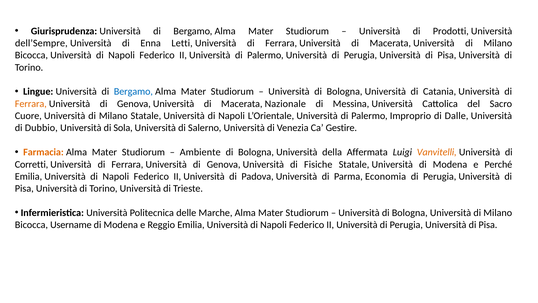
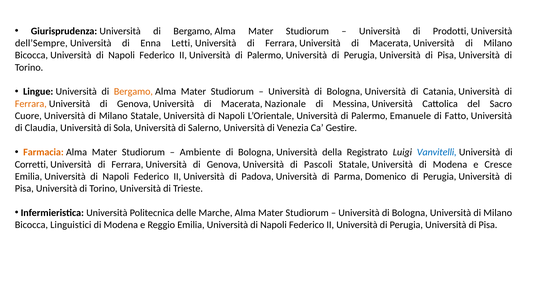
Bergamo colour: blue -> orange (133, 92)
Improprio: Improprio -> Emanuele (410, 116)
Dalle: Dalle -> Fatto (457, 116)
Dubbio: Dubbio -> Claudia (41, 128)
Affermata: Affermata -> Registrato (367, 152)
Vanvitelli colour: orange -> blue (437, 152)
Fisiche: Fisiche -> Pascoli (318, 164)
Perché: Perché -> Cresce (498, 164)
Economia: Economia -> Domenico (386, 176)
Username: Username -> Linguistici (71, 225)
